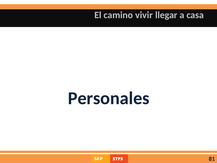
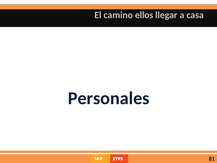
vivir: vivir -> ellos (144, 15)
